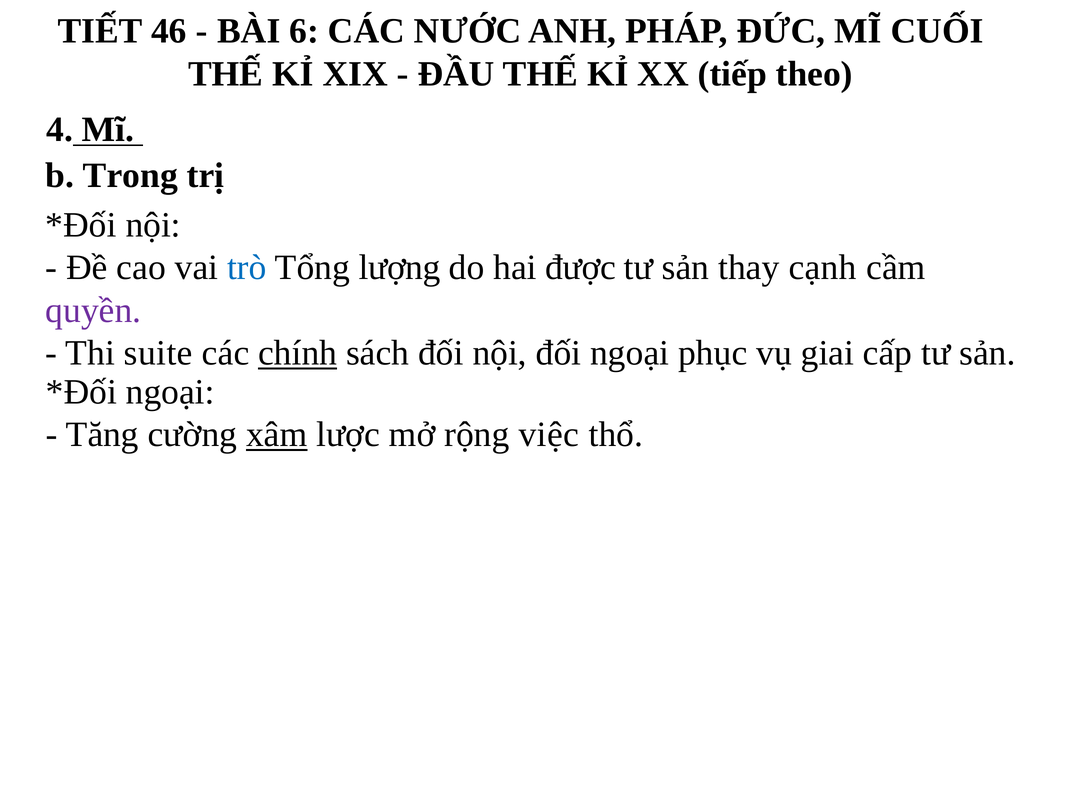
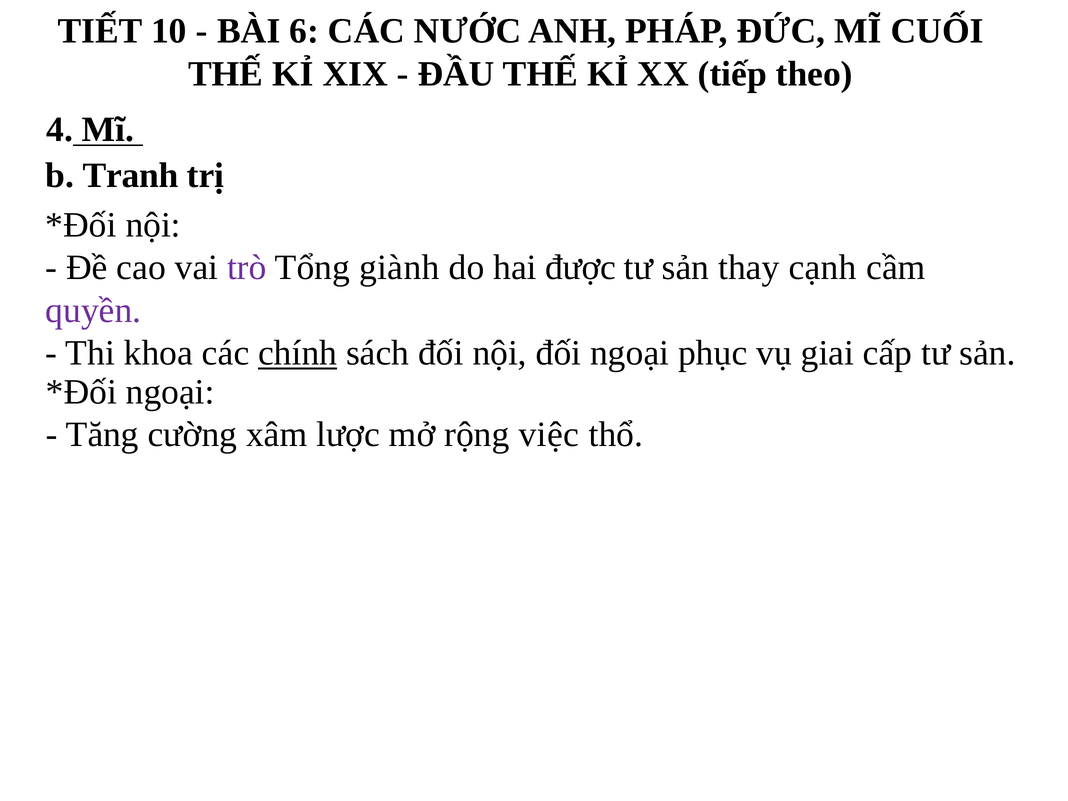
46: 46 -> 10 (169, 31)
Trong: Trong -> Tranh (131, 175)
trò colour: blue -> purple (247, 268)
lượng: lượng -> giành (399, 268)
suite: suite -> khoa (158, 353)
xâm underline: present -> none (277, 435)
